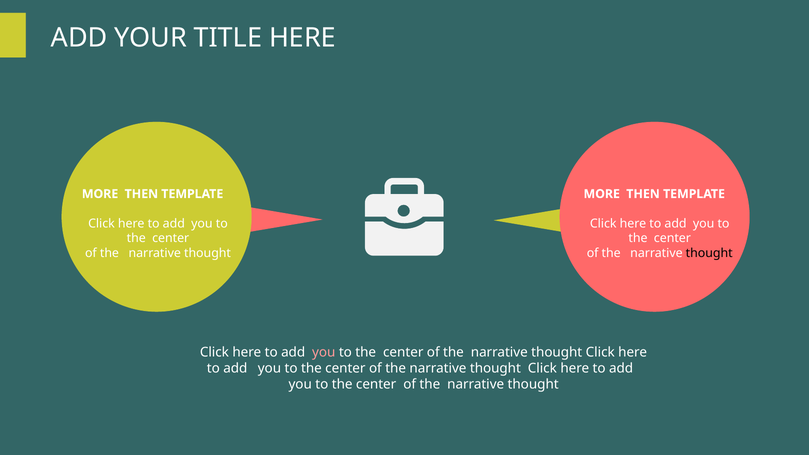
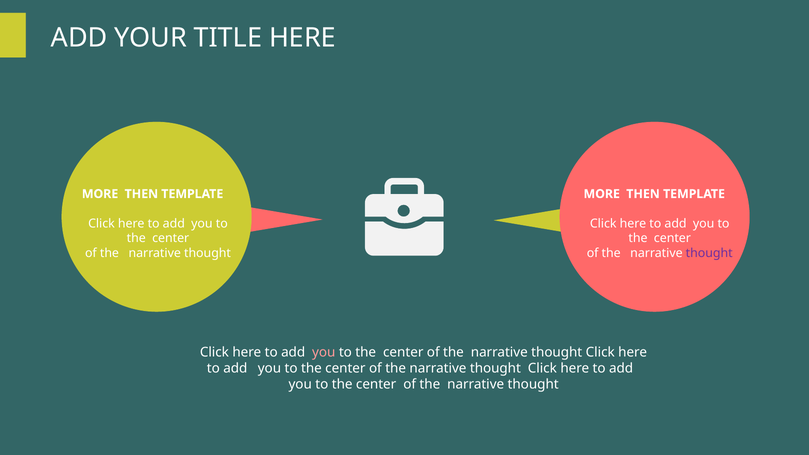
thought colour: black -> purple (709, 253)
